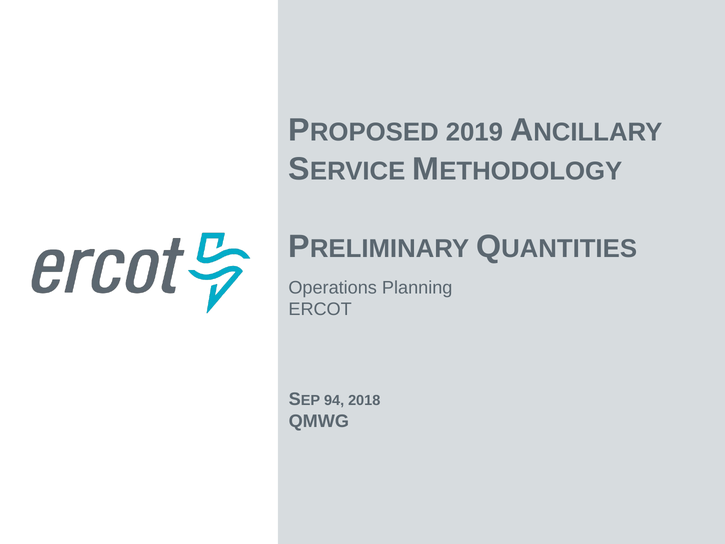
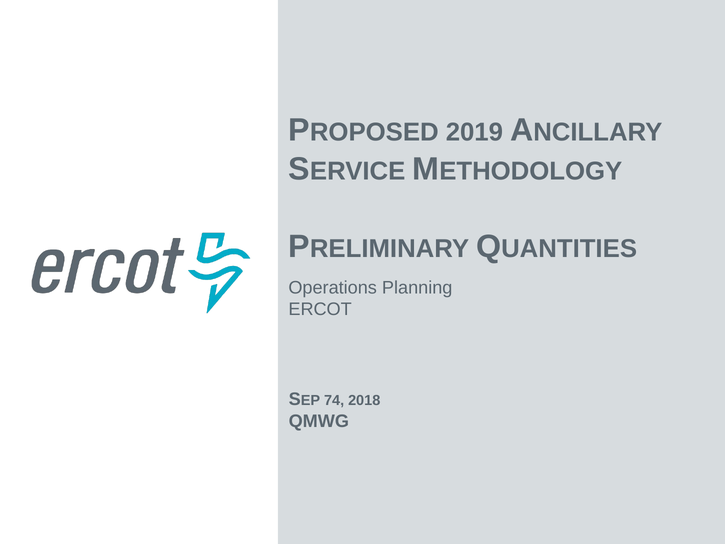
94: 94 -> 74 (334, 400)
